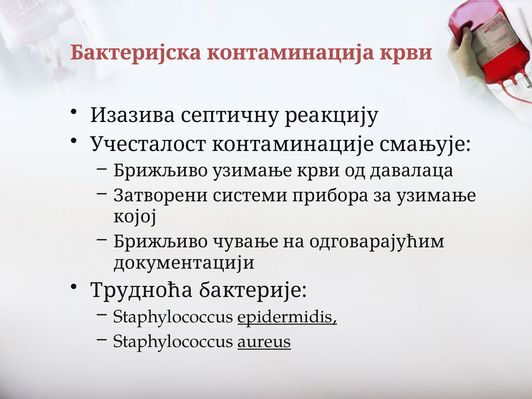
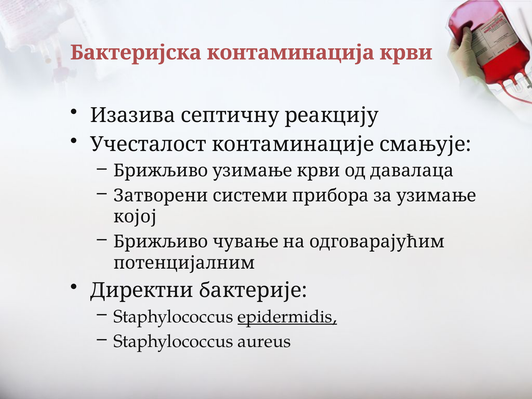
документацији: документацији -> потенцијалним (184, 263)
Трудноћа: Трудноћа -> Директни (142, 290)
aureus underline: present -> none (264, 341)
